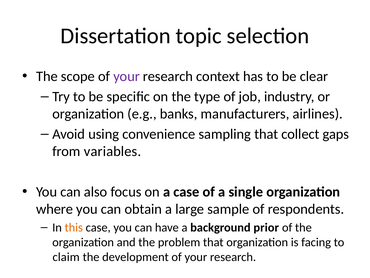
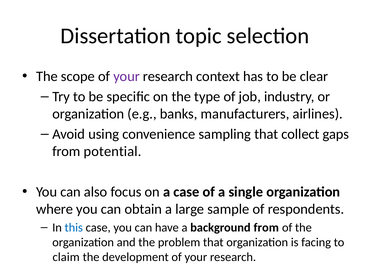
variables: variables -> potential (113, 151)
this colour: orange -> blue (74, 227)
background prior: prior -> from (266, 227)
